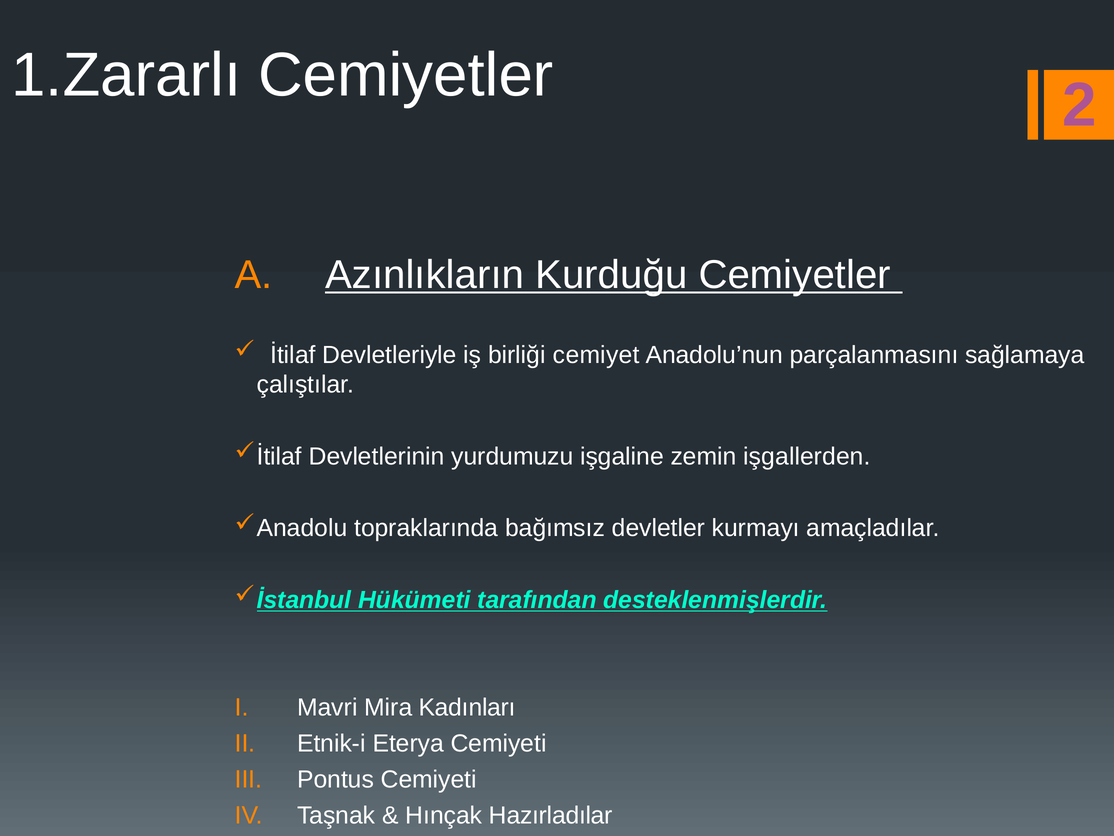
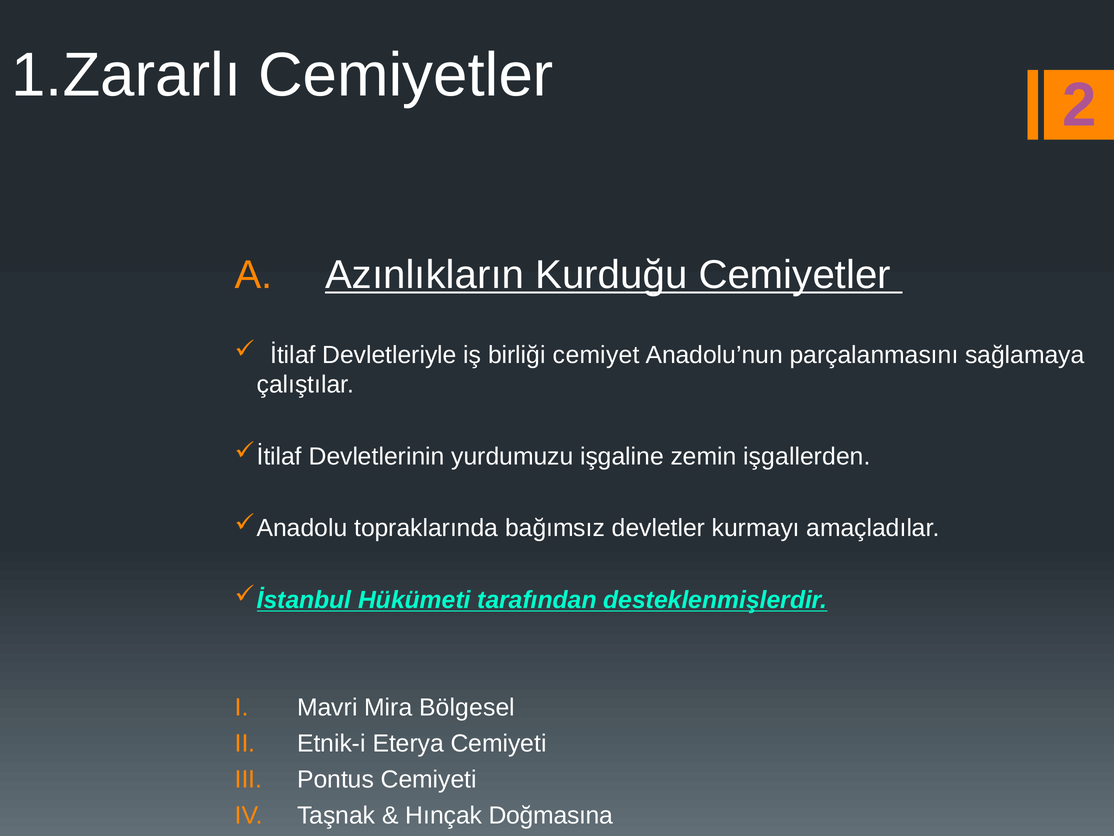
Kadınları: Kadınları -> Bölgesel (467, 707)
Hazırladılar: Hazırladılar -> Doğmasına (551, 815)
